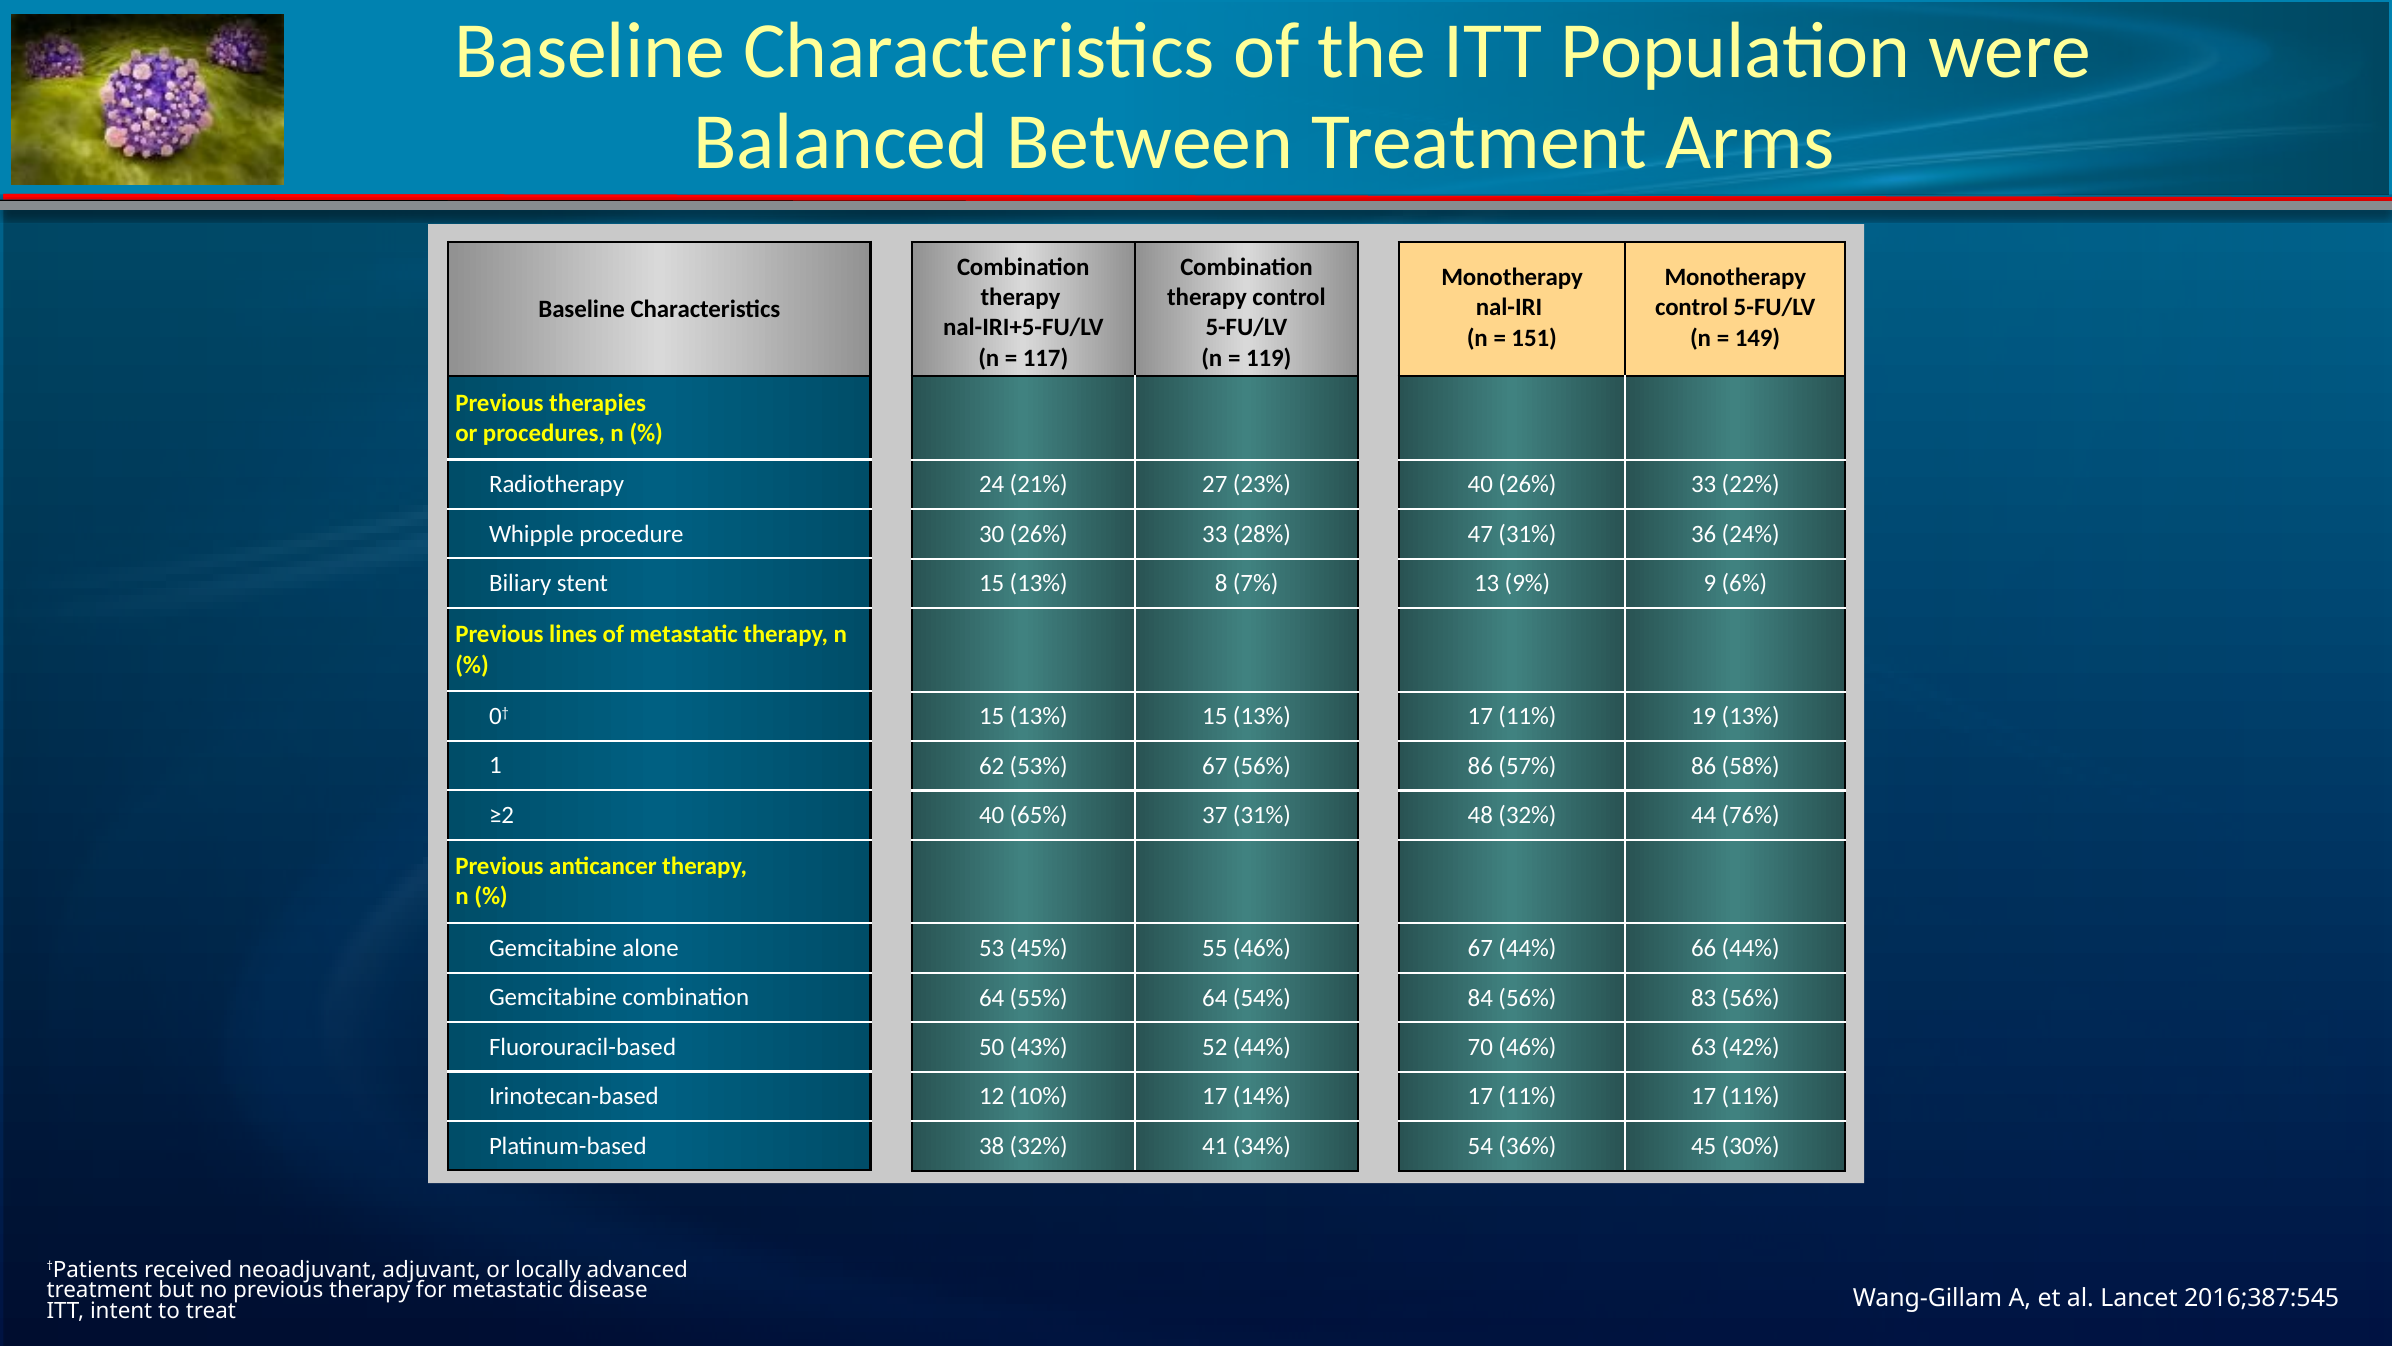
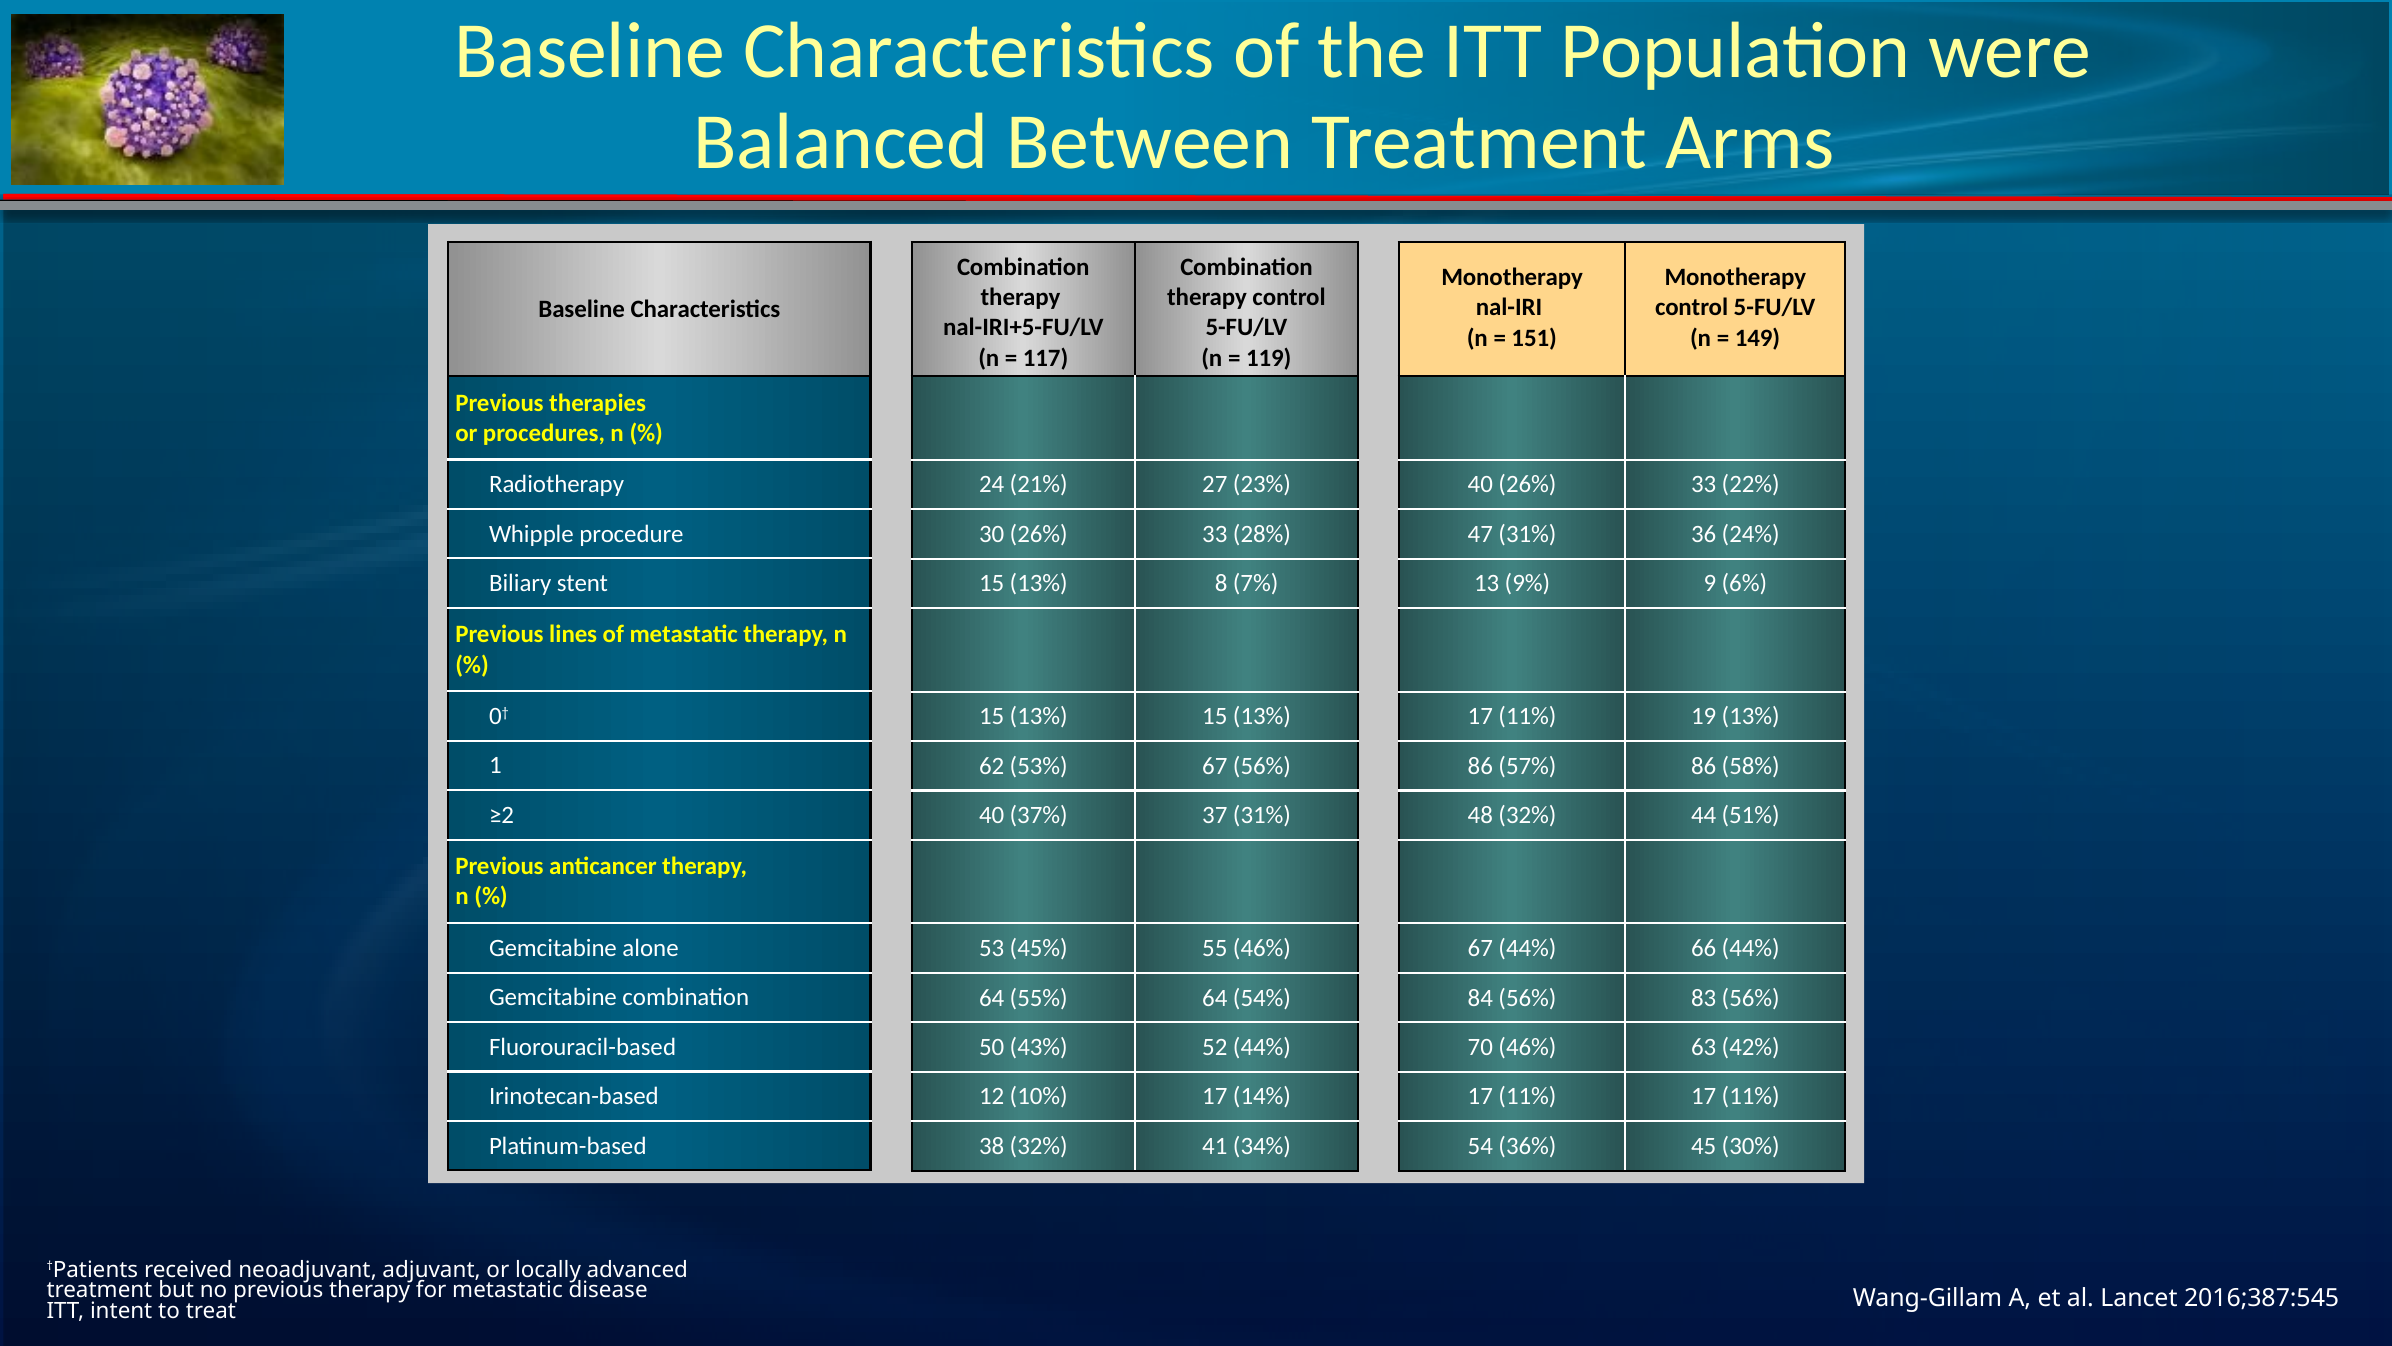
65%: 65% -> 37% (1039, 815)
76%: 76% -> 51% (1751, 815)
